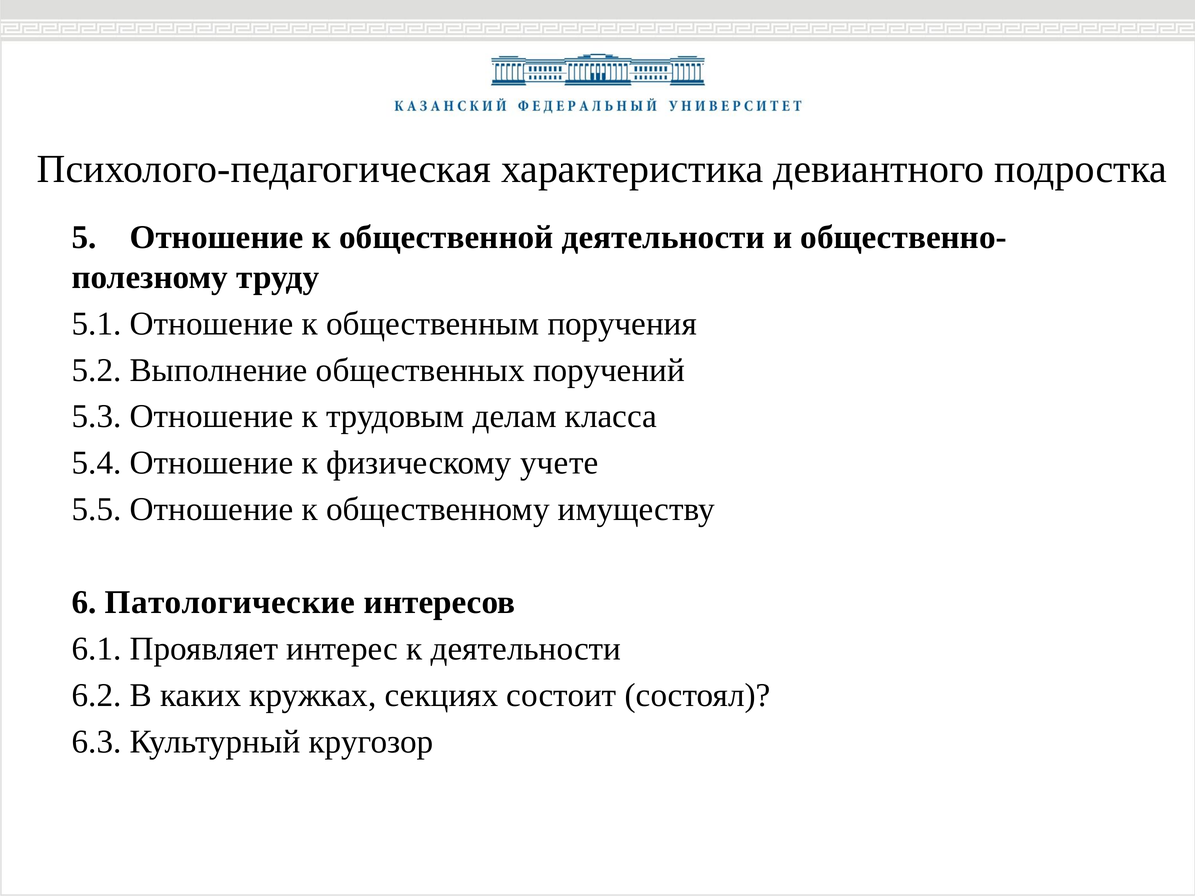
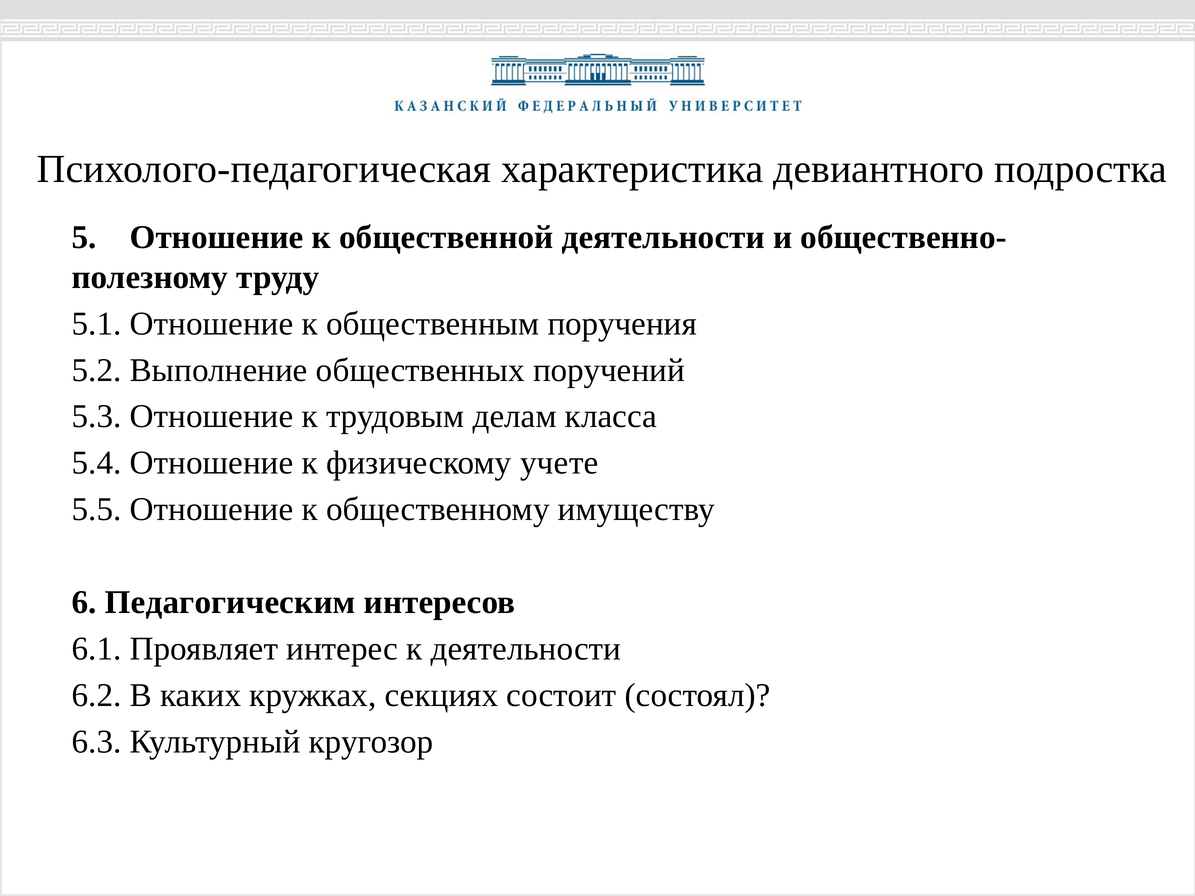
Патологические: Патологические -> Педагогическим (230, 603)
